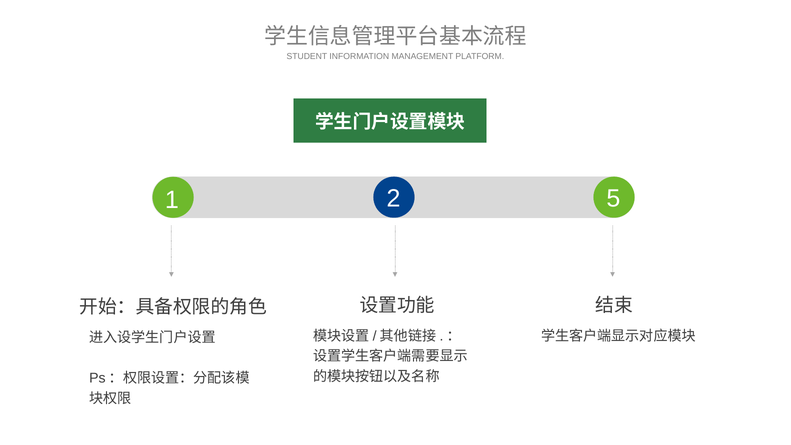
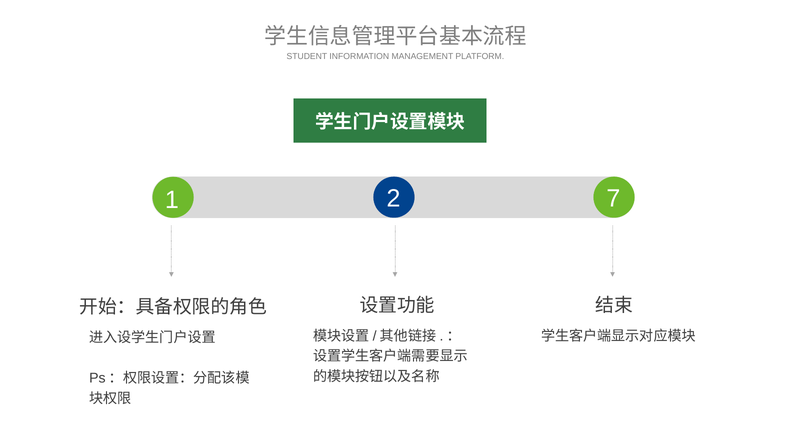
5: 5 -> 7 (613, 198)
